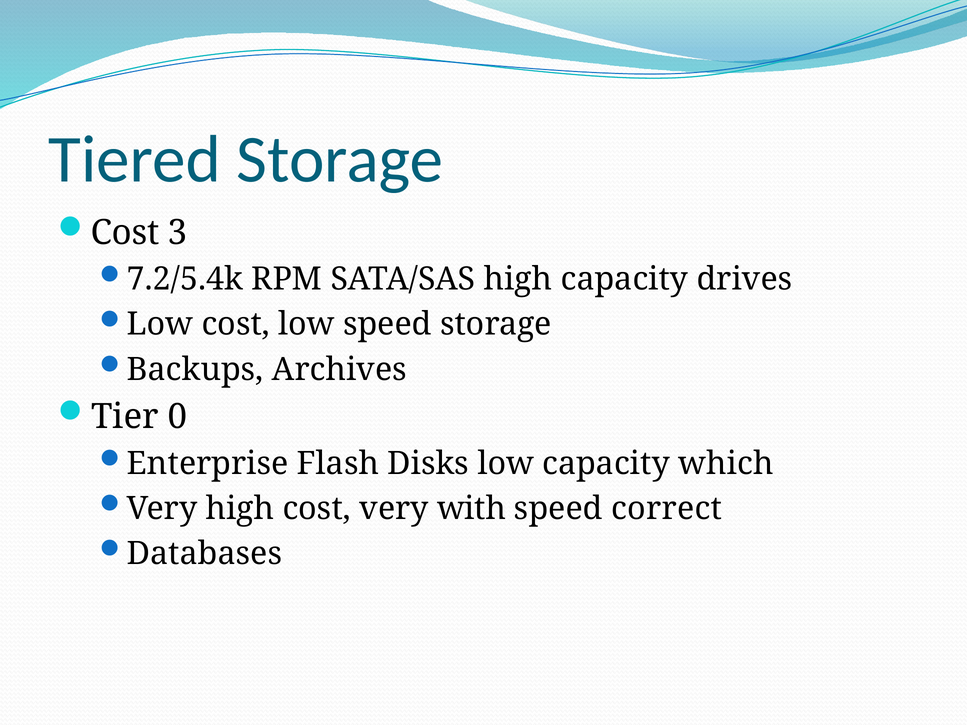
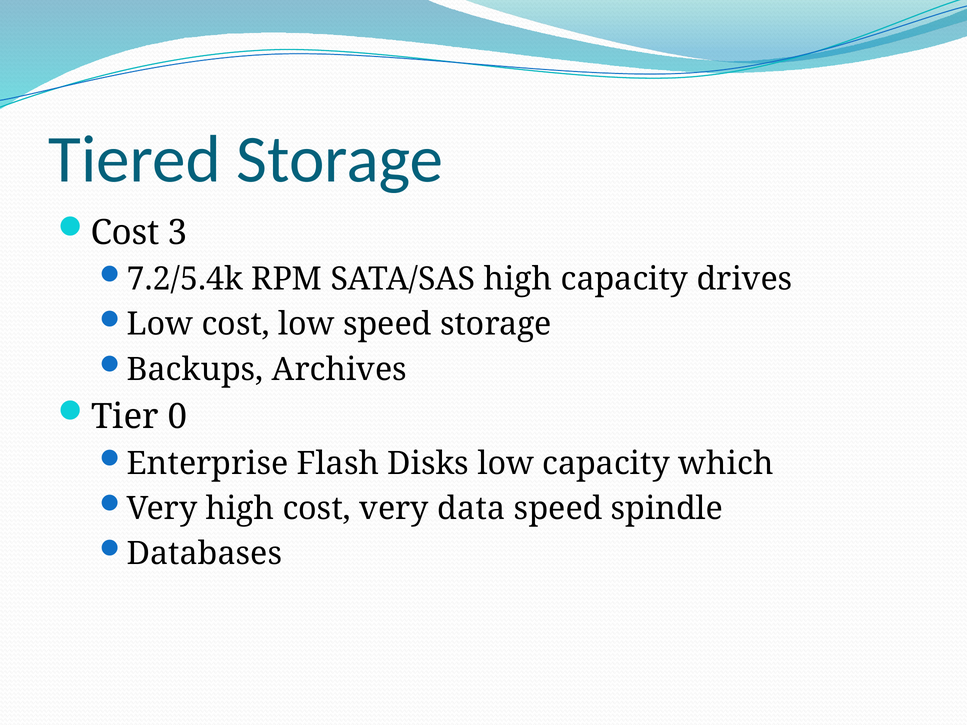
with: with -> data (471, 509)
correct: correct -> spindle (667, 509)
